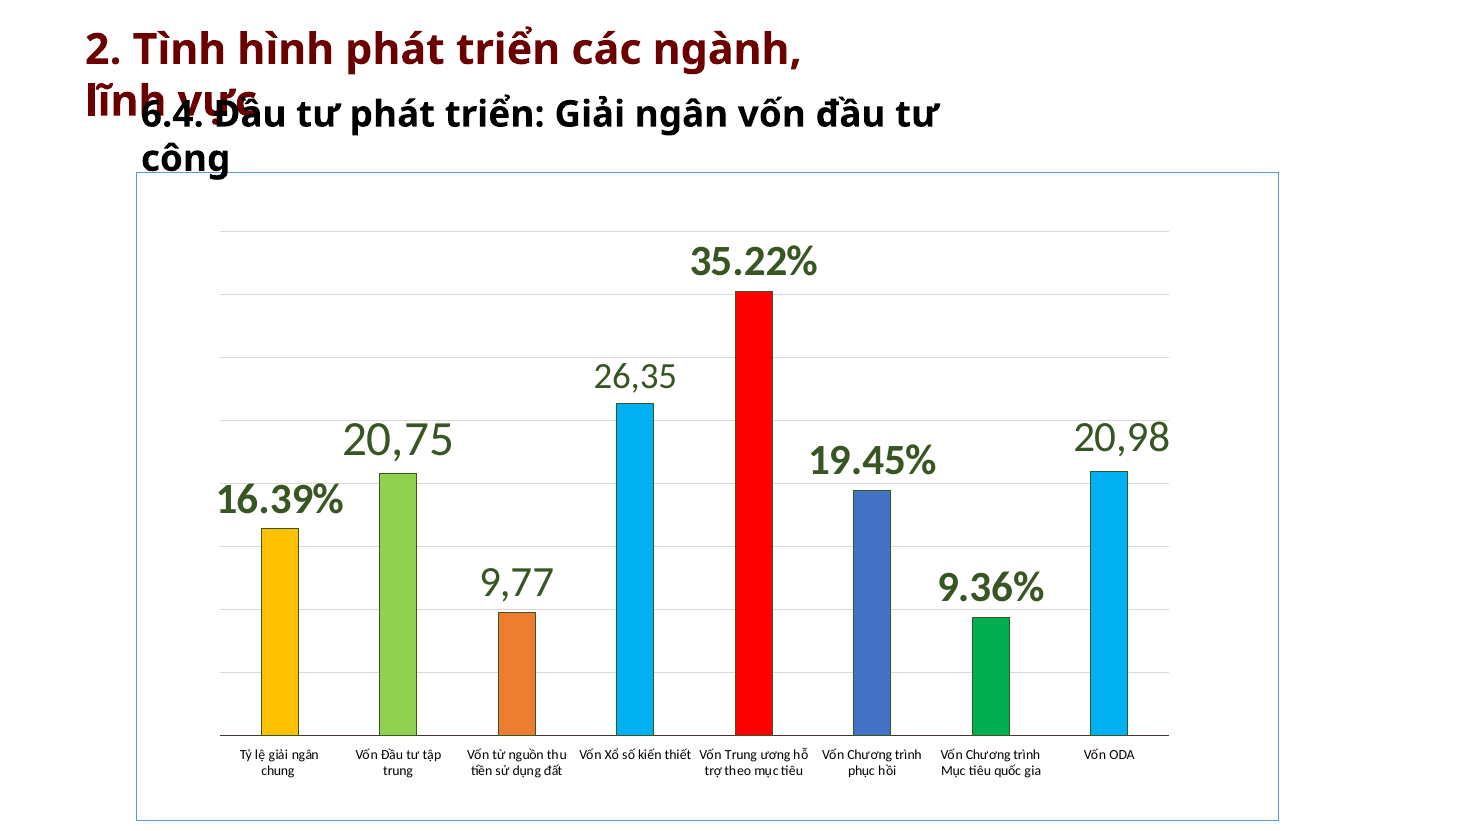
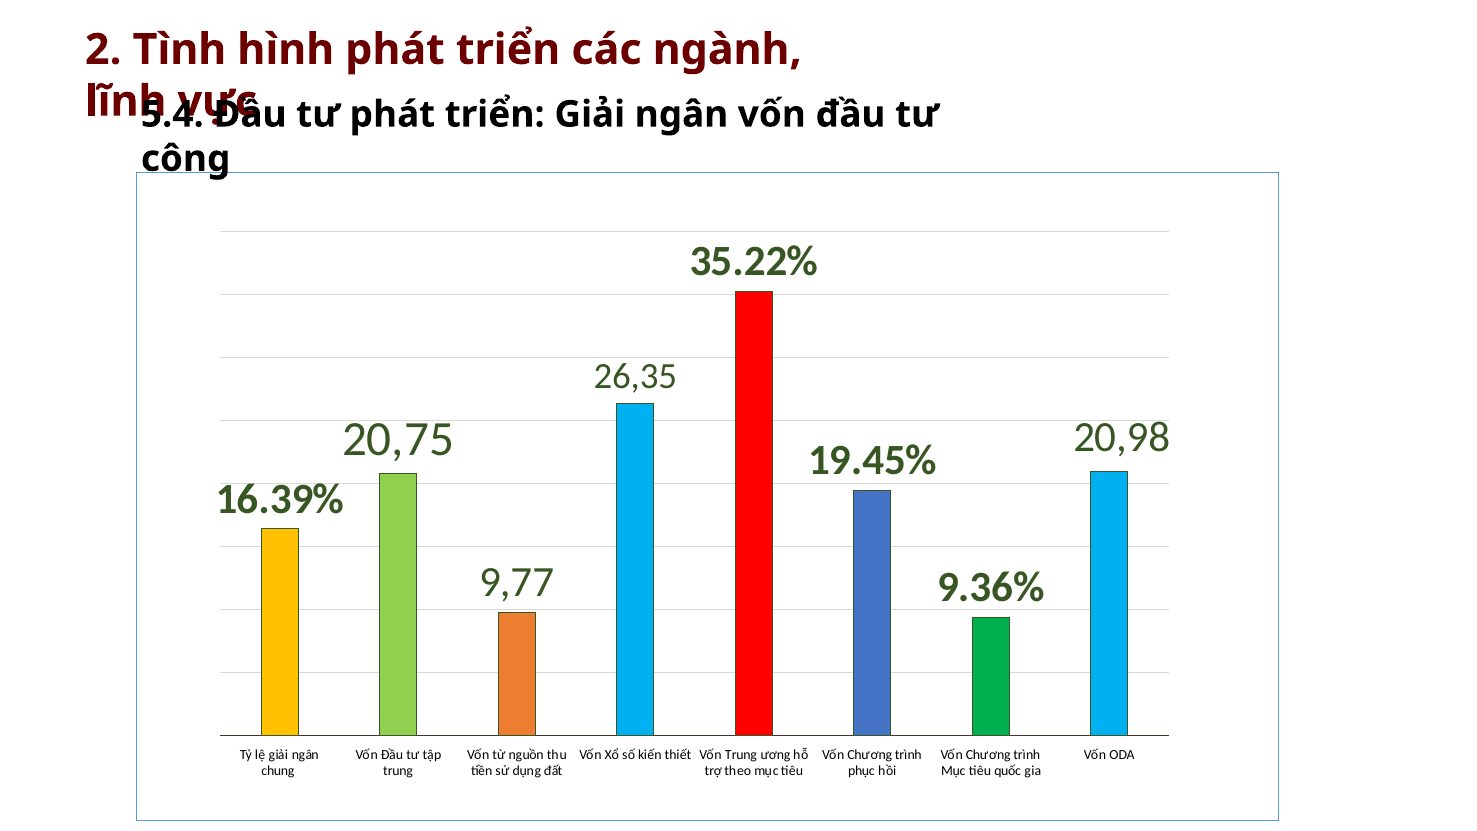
6.4: 6.4 -> 5.4 (172, 114)
